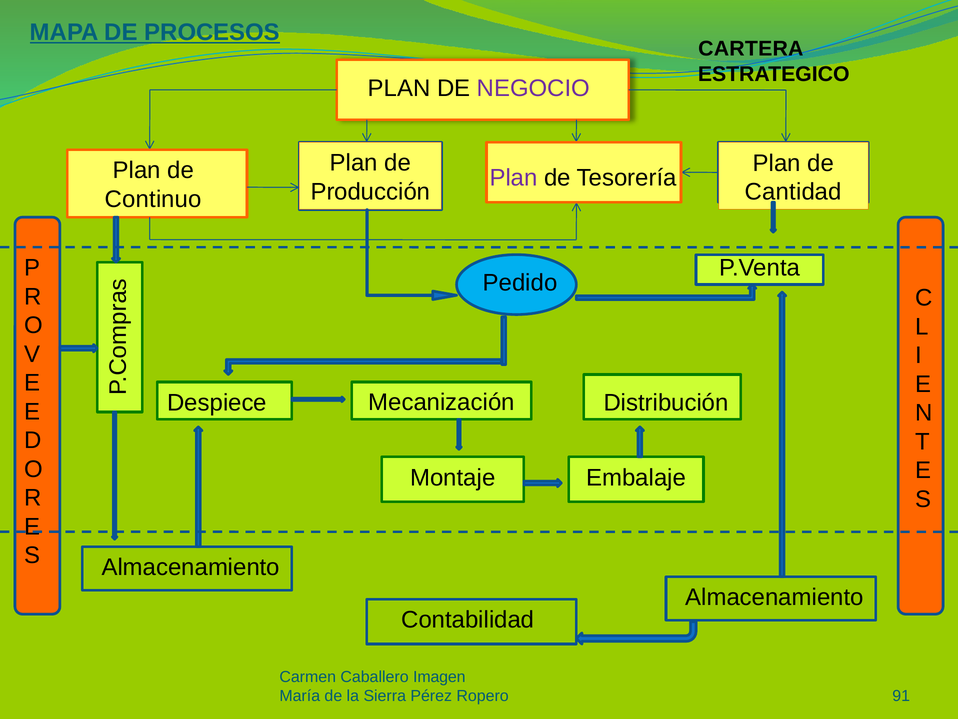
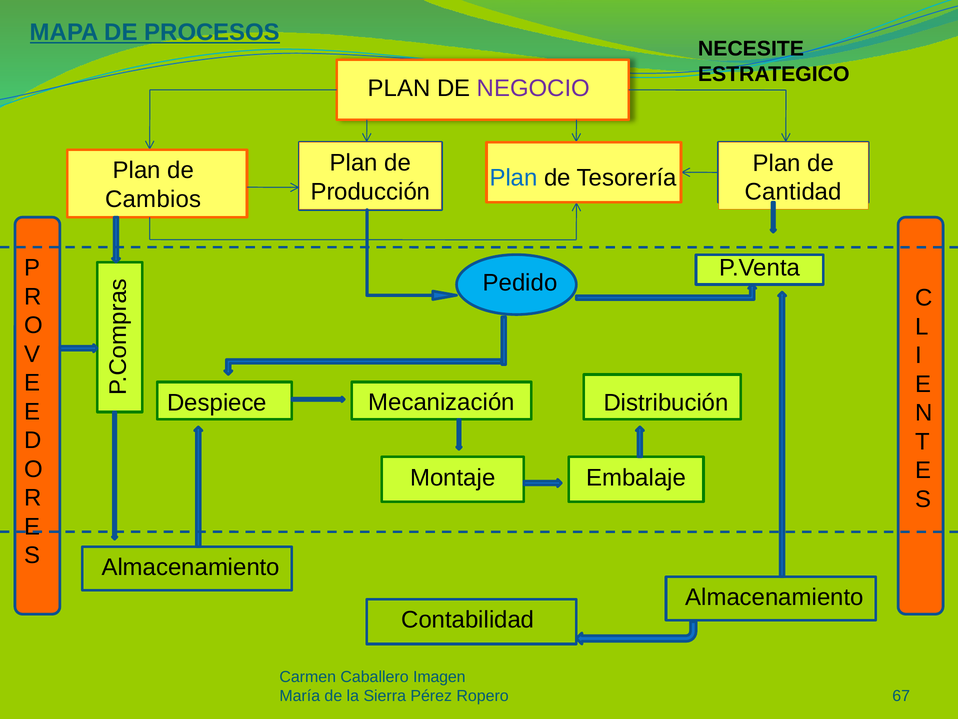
CARTERA: CARTERA -> NECESITE (751, 49)
Plan colour: purple -> blue (514, 178)
Continuo: Continuo -> Cambios (153, 199)
91: 91 -> 67 (901, 696)
